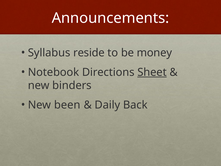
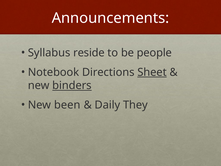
money: money -> people (154, 53)
binders underline: none -> present (72, 85)
Back: Back -> They (135, 105)
